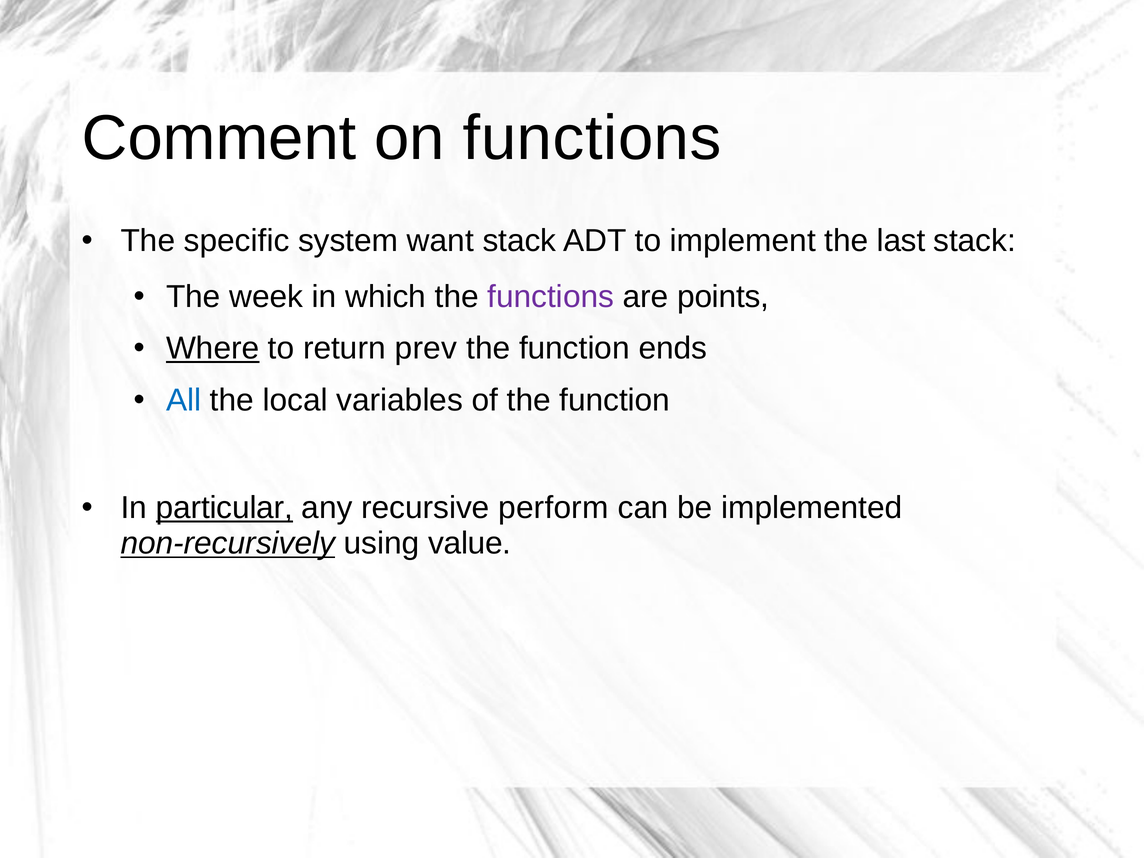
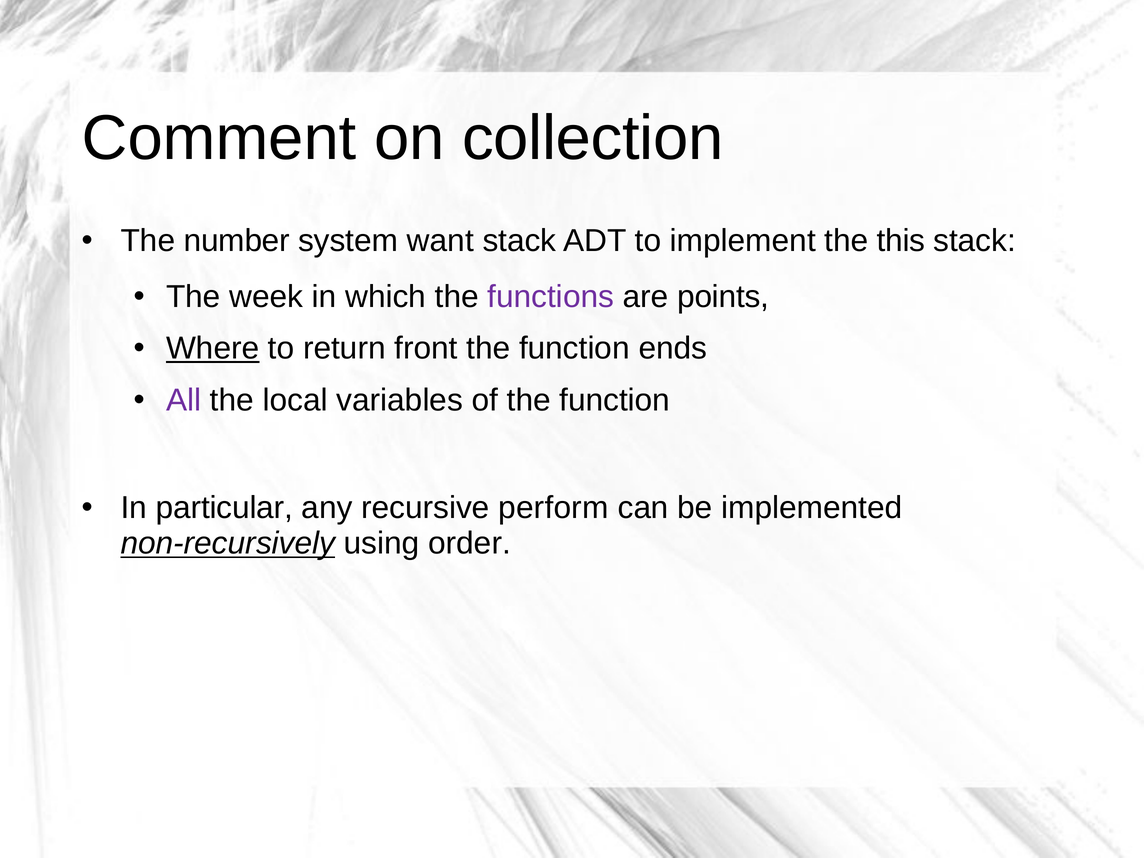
on functions: functions -> collection (593, 138)
specific: specific -> number (237, 241)
last: last -> this (901, 241)
prev: prev -> front (426, 348)
All colour: blue -> purple (184, 400)
particular underline: present -> none (224, 508)
value: value -> order (470, 543)
